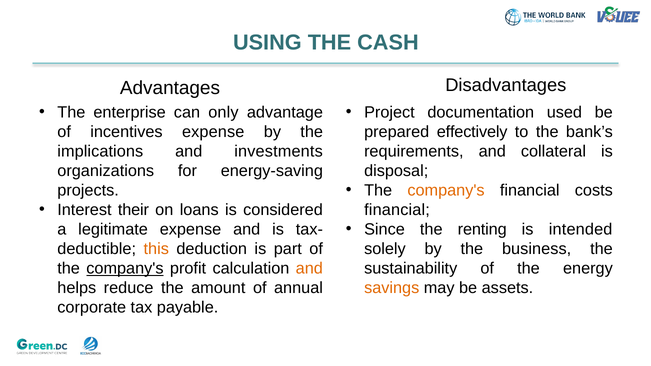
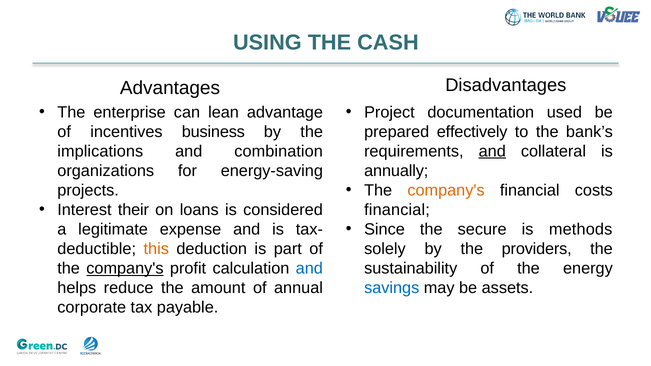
only: only -> lean (224, 112)
incentives expense: expense -> business (213, 132)
investments: investments -> combination (279, 151)
and underline: none -> present (492, 151)
disposal: disposal -> annually (396, 171)
renting: renting -> secure (482, 229)
intended: intended -> methods (581, 229)
business: business -> providers (537, 249)
and colour: orange -> blue (309, 268)
savings colour: orange -> blue (392, 288)
